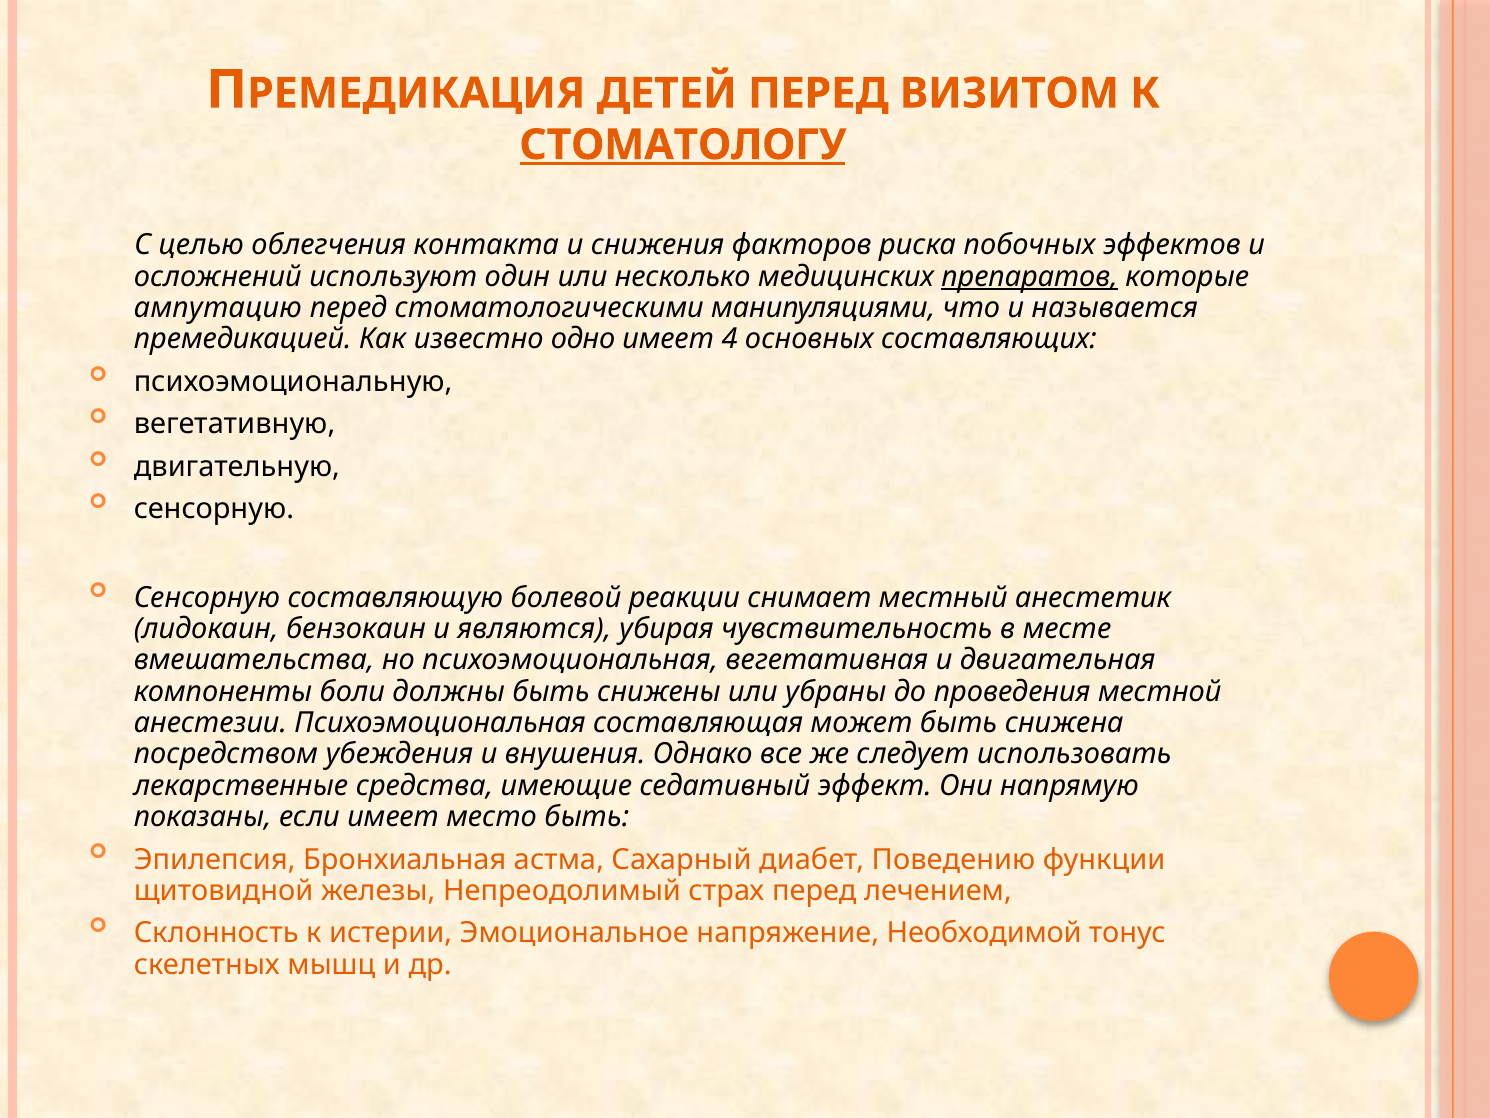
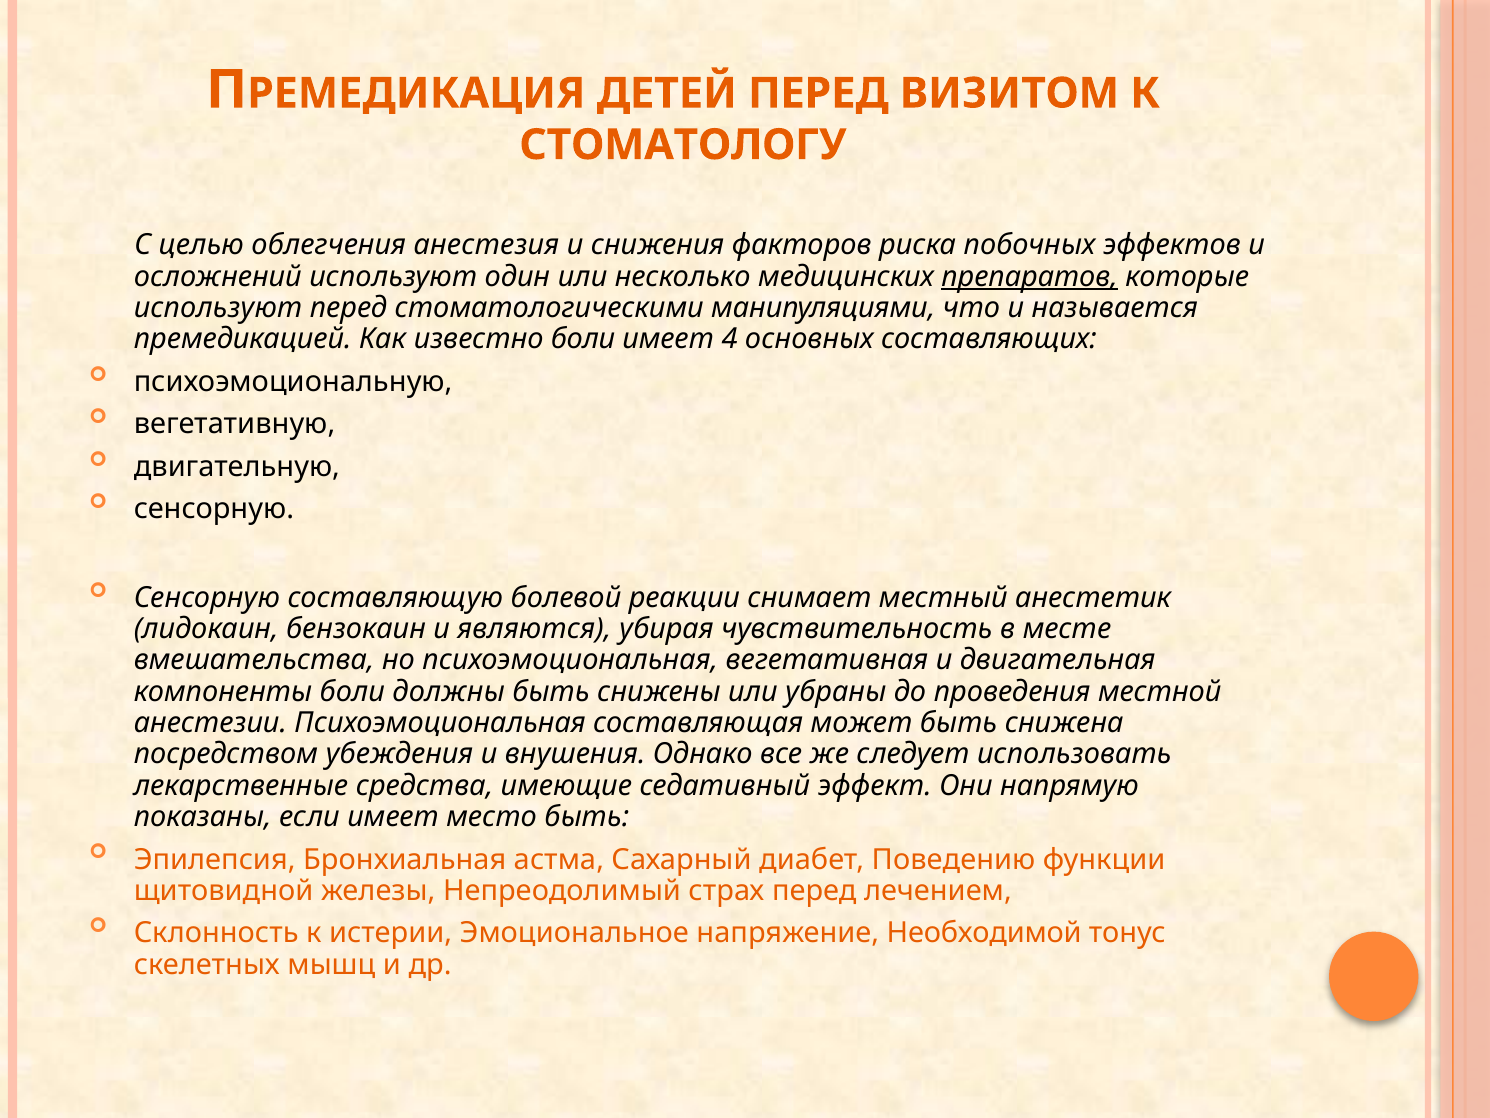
СТОМАТОЛОГУ underline: present -> none (683, 145)
контакта: контакта -> анестезия (486, 245)
ампутацию: ампутацию -> используют (218, 308)
известно одно: одно -> боли (583, 339)
